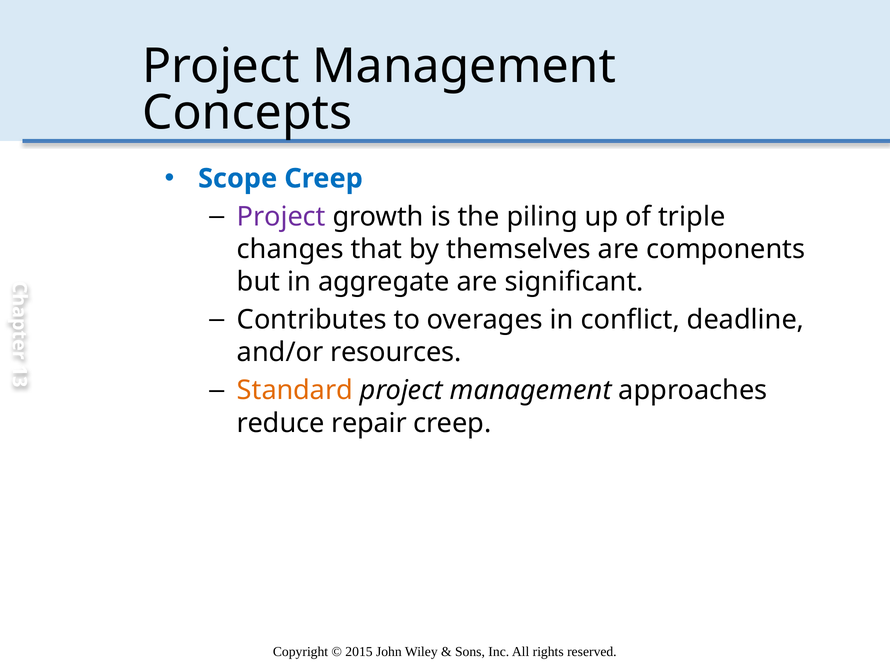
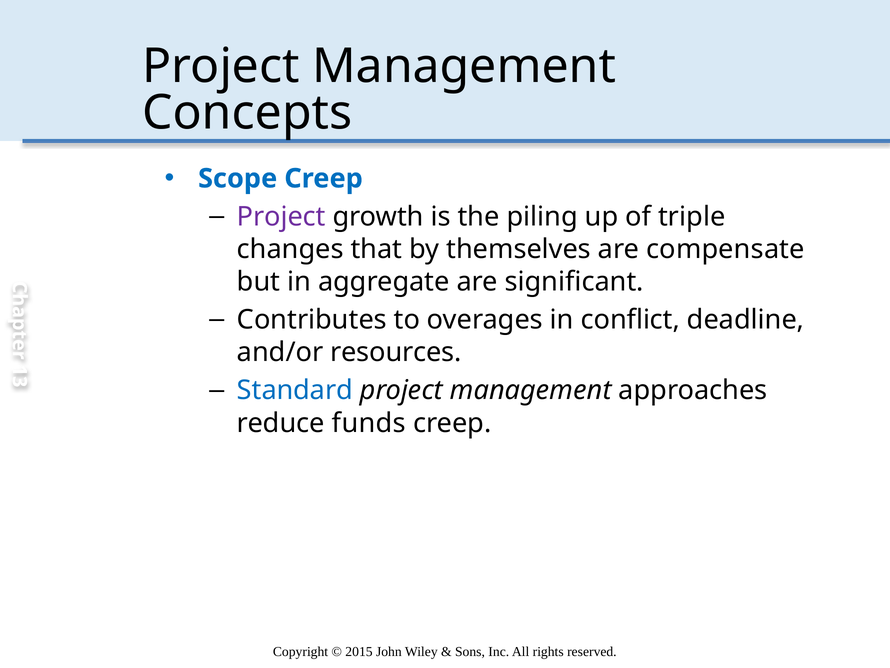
components: components -> compensate (726, 249)
Standard colour: orange -> blue (295, 390)
repair: repair -> funds (369, 423)
